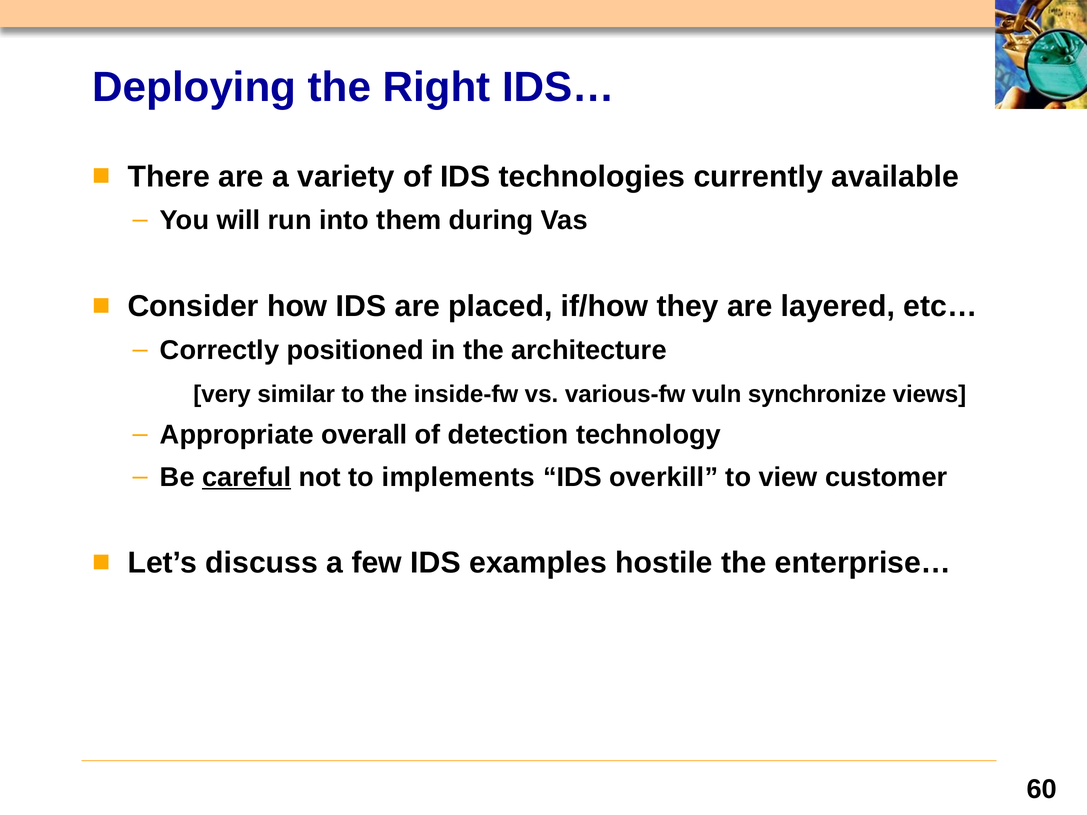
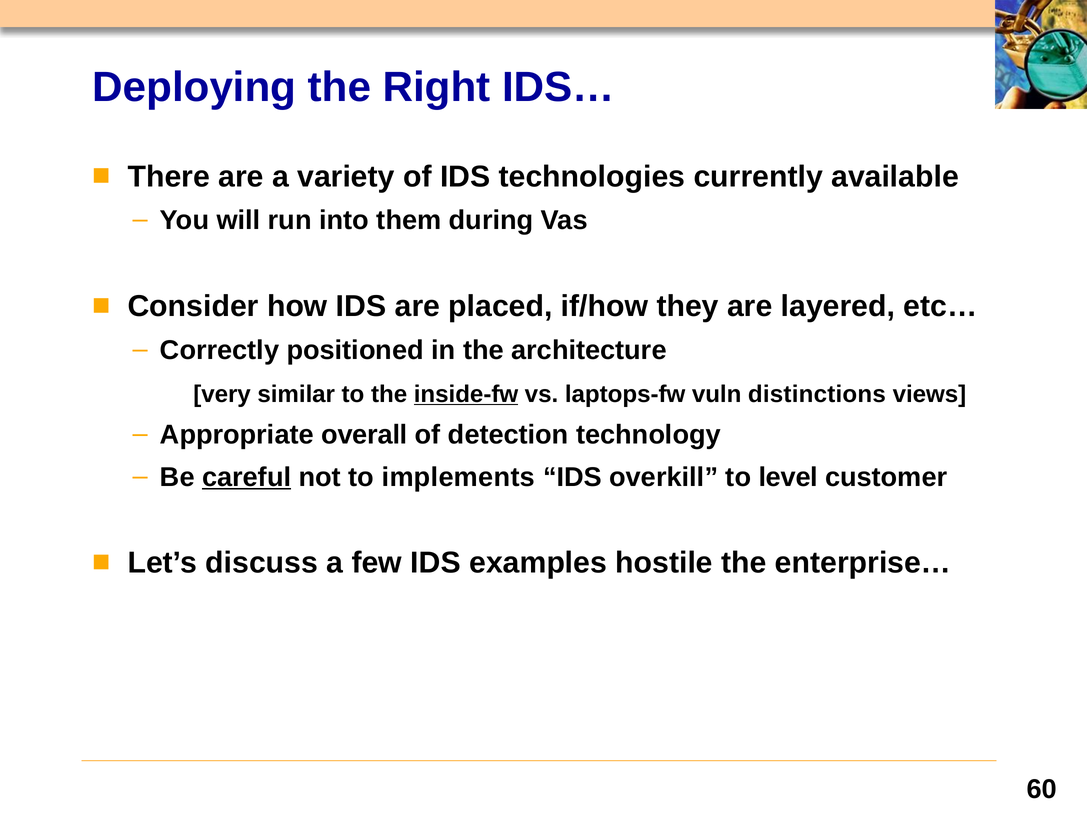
inside-fw underline: none -> present (466, 394)
various-fw: various-fw -> laptops-fw (625, 394)
synchronize: synchronize -> distinctions (817, 394)
view: view -> level (788, 477)
